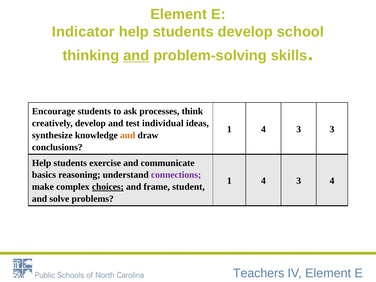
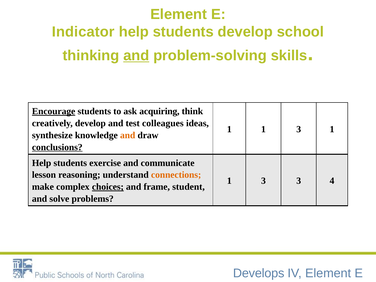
Encourage underline: none -> present (54, 111)
processes: processes -> acquiring (159, 111)
individual: individual -> colleagues (163, 123)
4: 4 -> 1 (263, 129)
3 3: 3 -> 1 (332, 129)
conclusions underline: none -> present (57, 147)
basics: basics -> lesson (44, 175)
connections colour: purple -> orange (176, 175)
4: 4 -> 3 (263, 181)
Teachers: Teachers -> Develops (259, 273)
